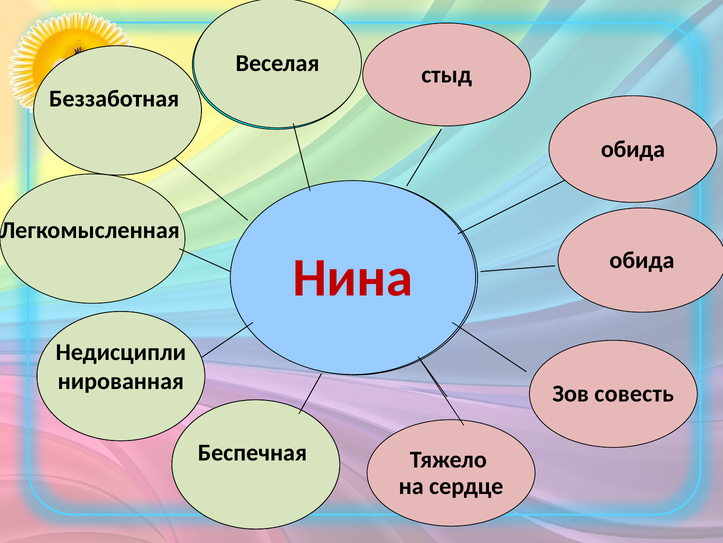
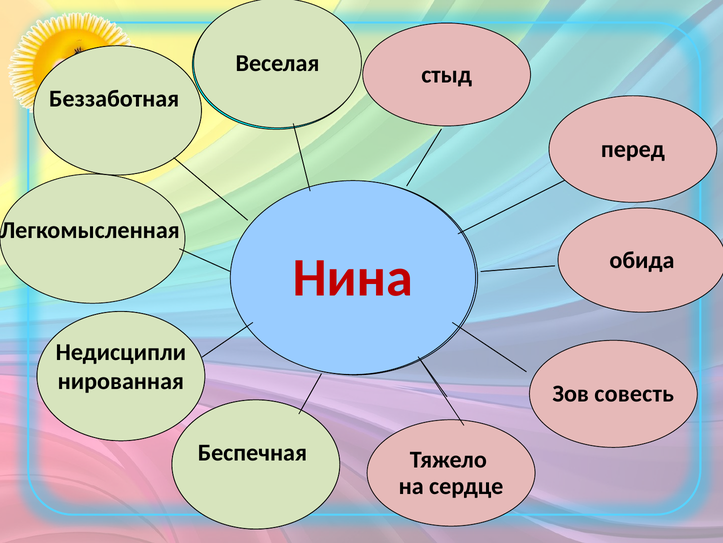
обида: обида -> перед (633, 149)
